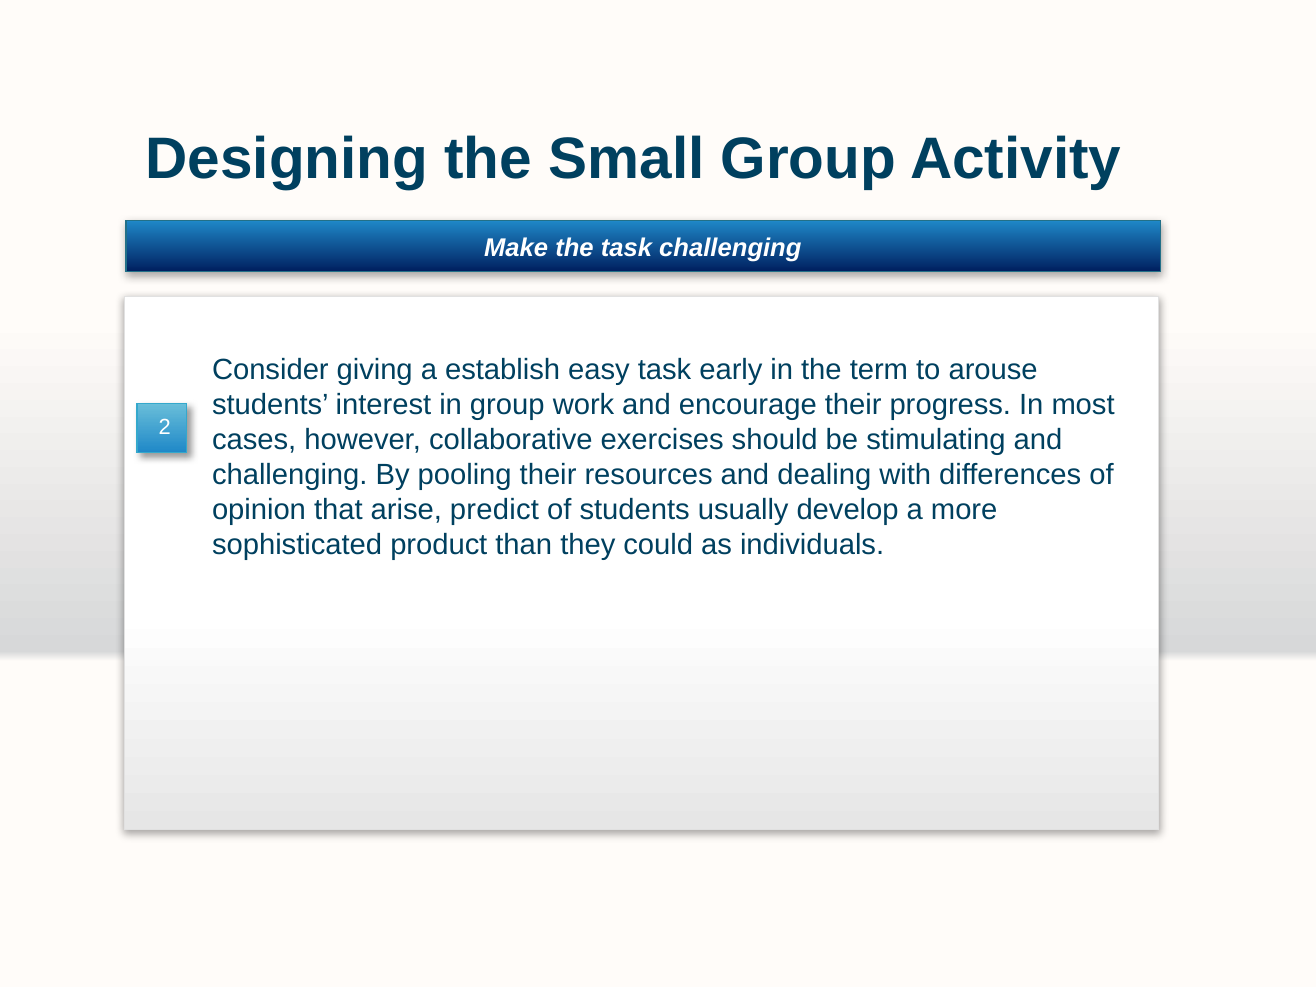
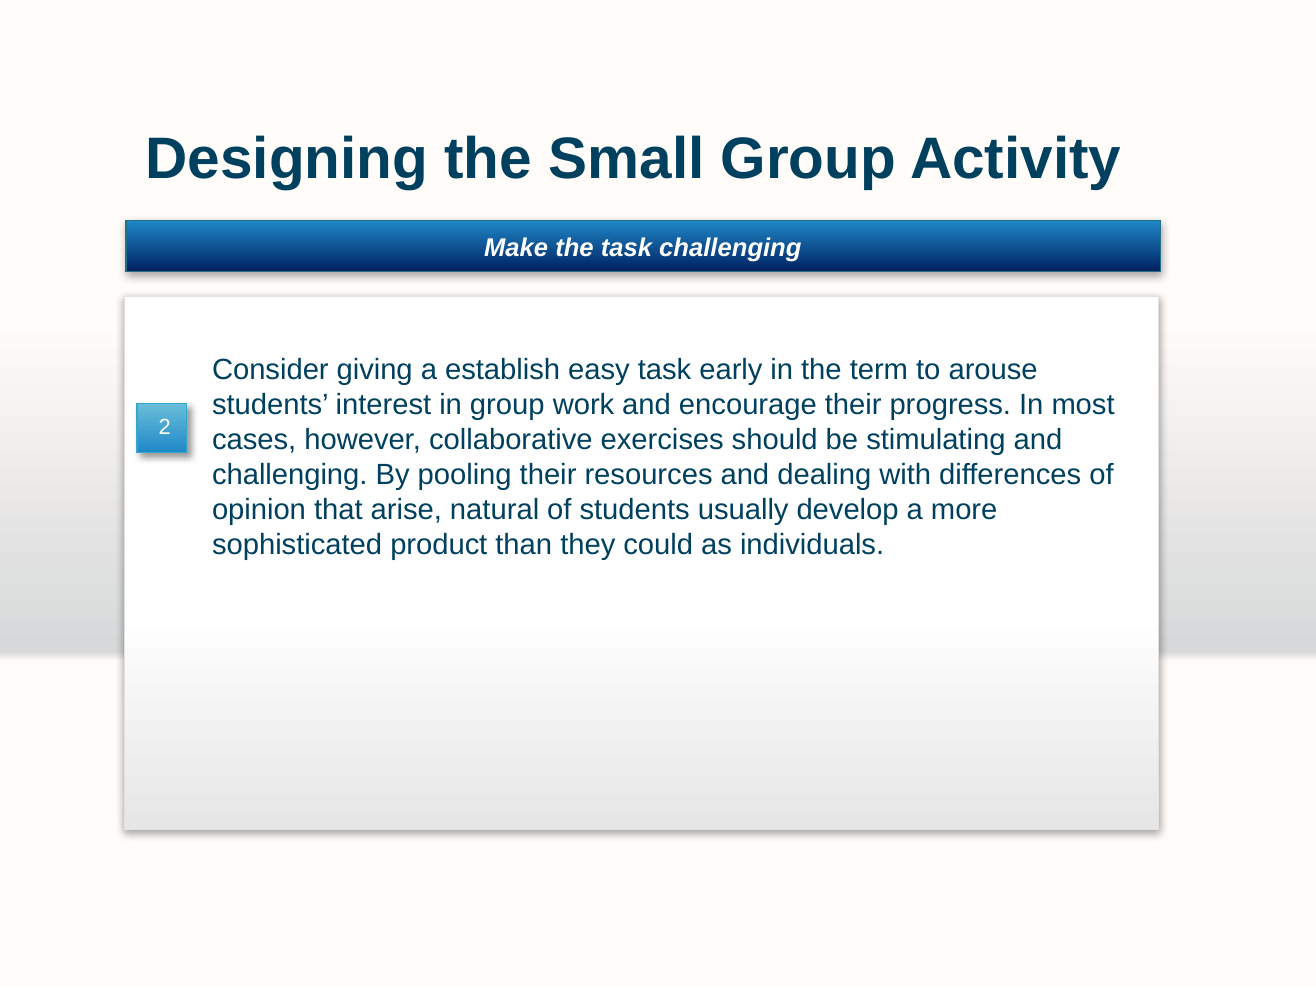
predict: predict -> natural (495, 510)
